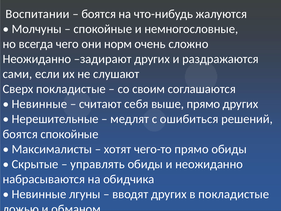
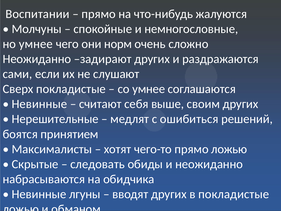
боятся: боятся -> прямо (99, 14)
но всегда: всегда -> умнее (36, 44)
со своим: своим -> умнее (149, 89)
выше прямо: прямо -> своим (203, 104)
боятся спокойные: спокойные -> принятием (69, 134)
прямо обиды: обиды -> ложью (229, 149)
управлять: управлять -> следовать (98, 164)
